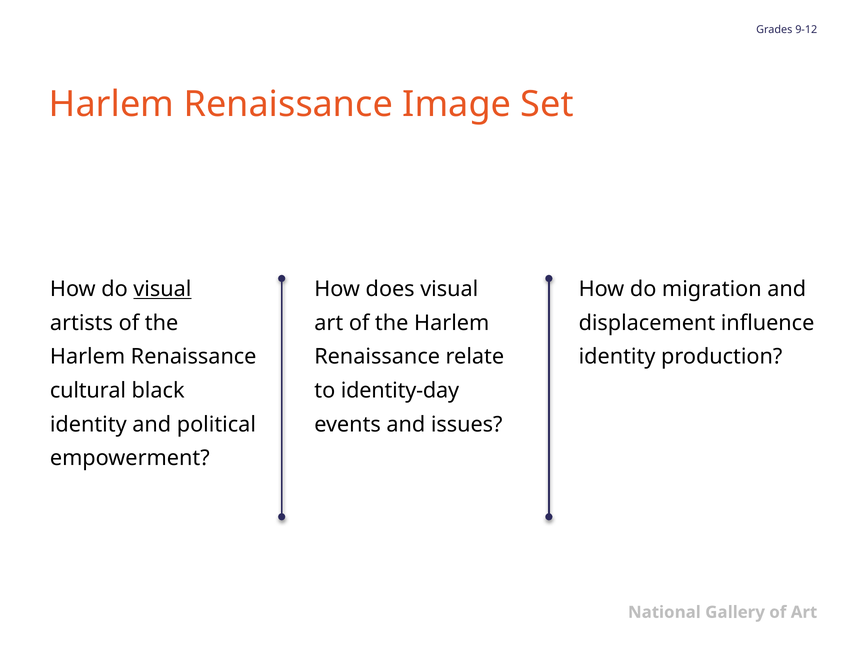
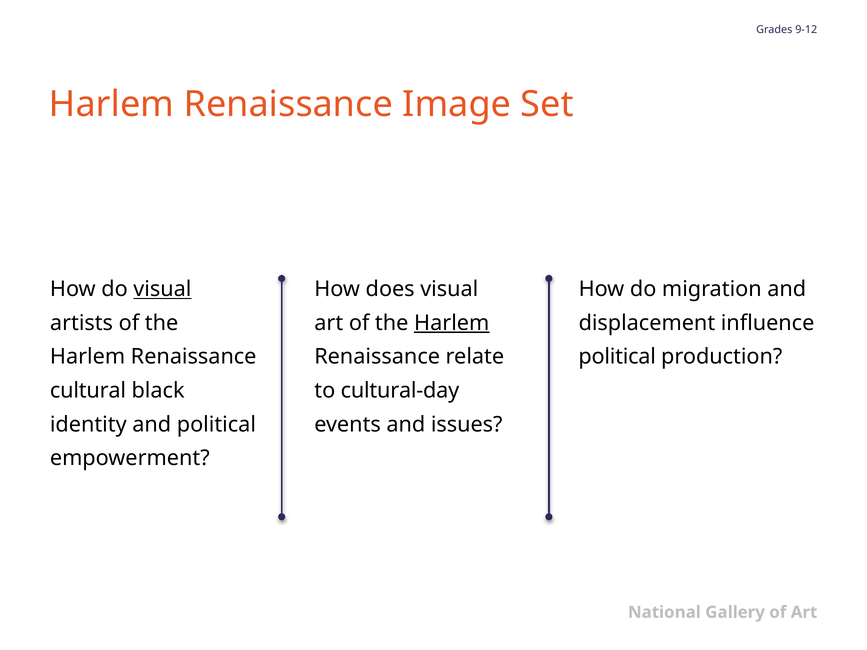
Harlem underline: none -> present (452, 323)
identity: identity -> political (617, 357)
identity-day: identity-day -> cultural-day (400, 391)
